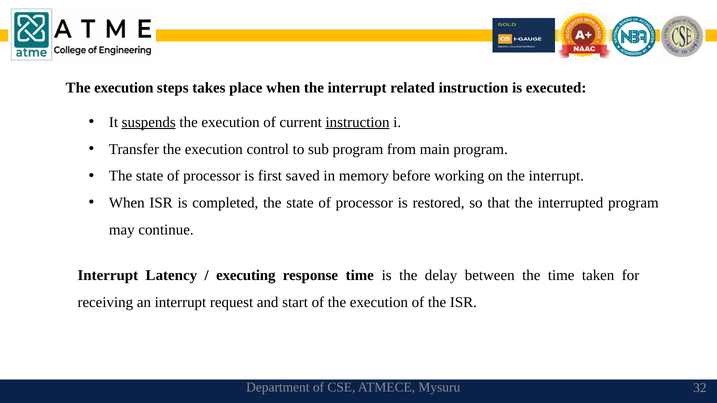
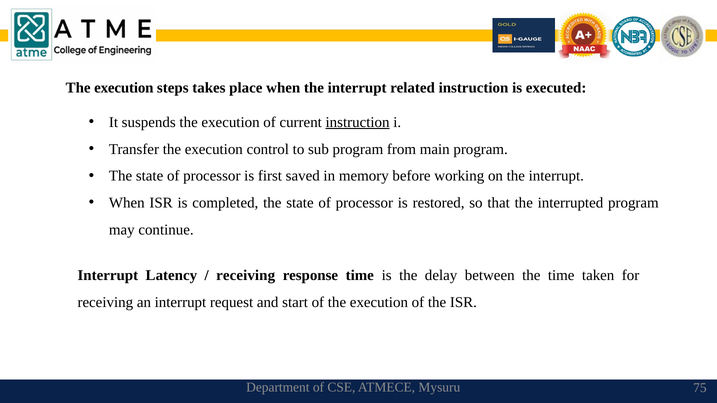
suspends underline: present -> none (149, 122)
executing: executing -> receiving (246, 276)
32: 32 -> 75 (700, 388)
